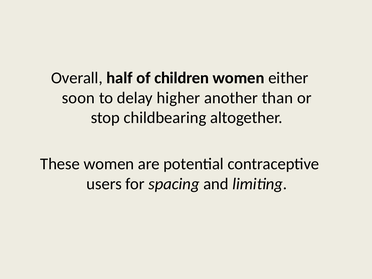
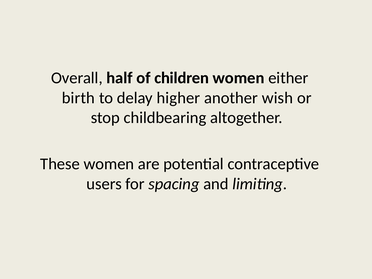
soon: soon -> birth (78, 98)
than: than -> wish (277, 98)
